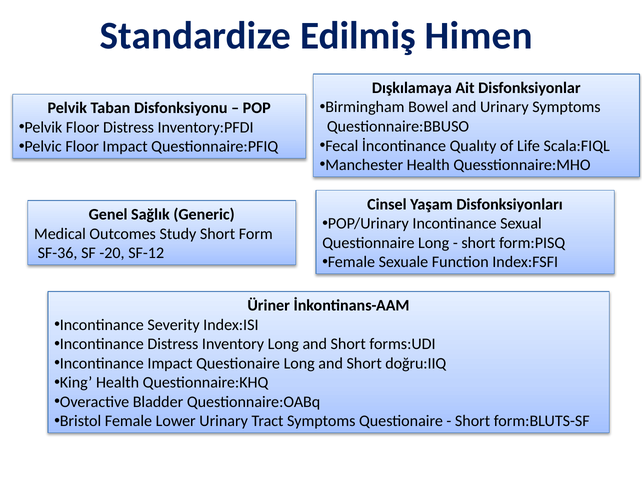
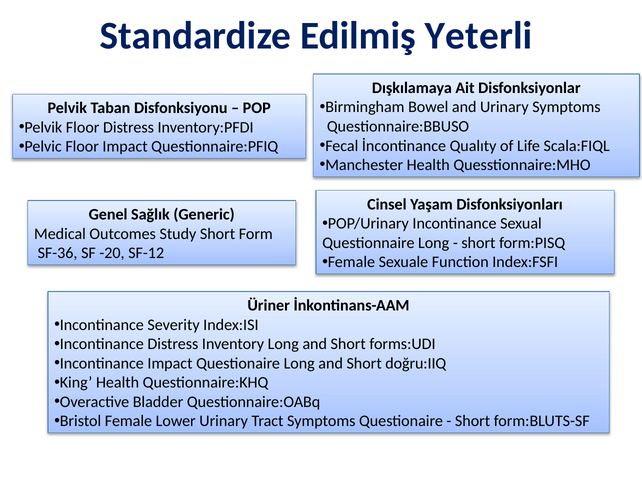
Himen: Himen -> Yeterli (479, 36)
